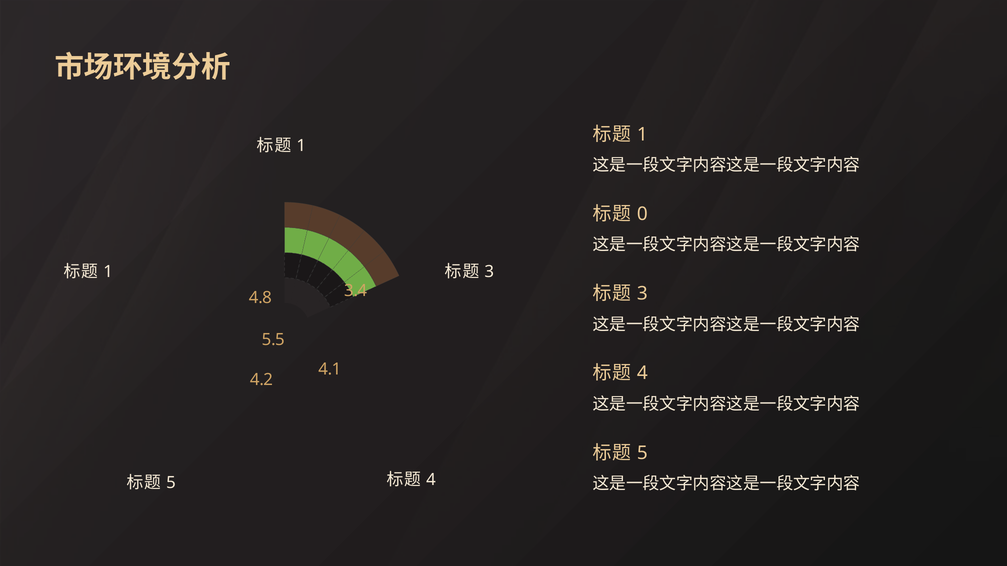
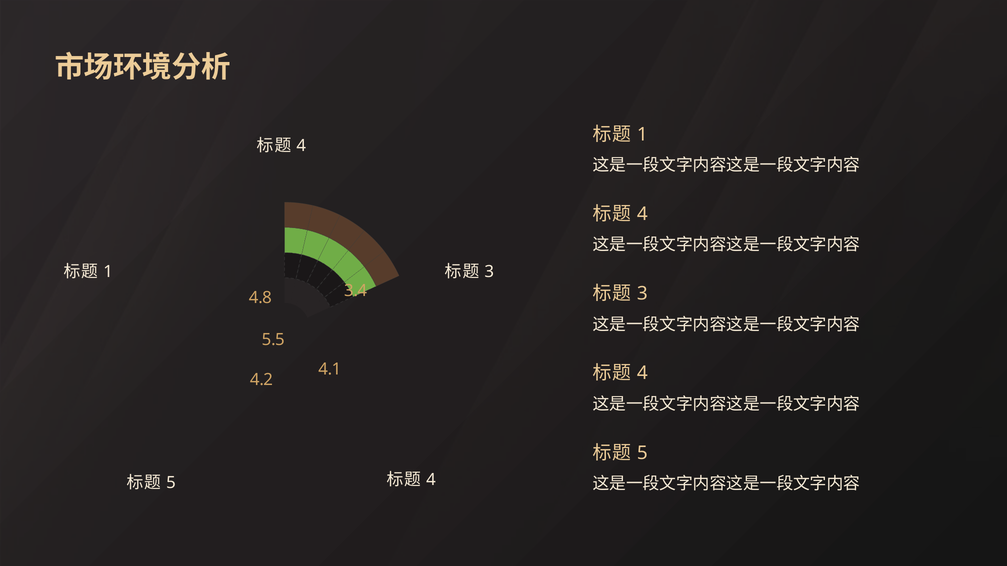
1: 1 -> 4 (301, 146)
0: 0 -> 4 (642, 214)
